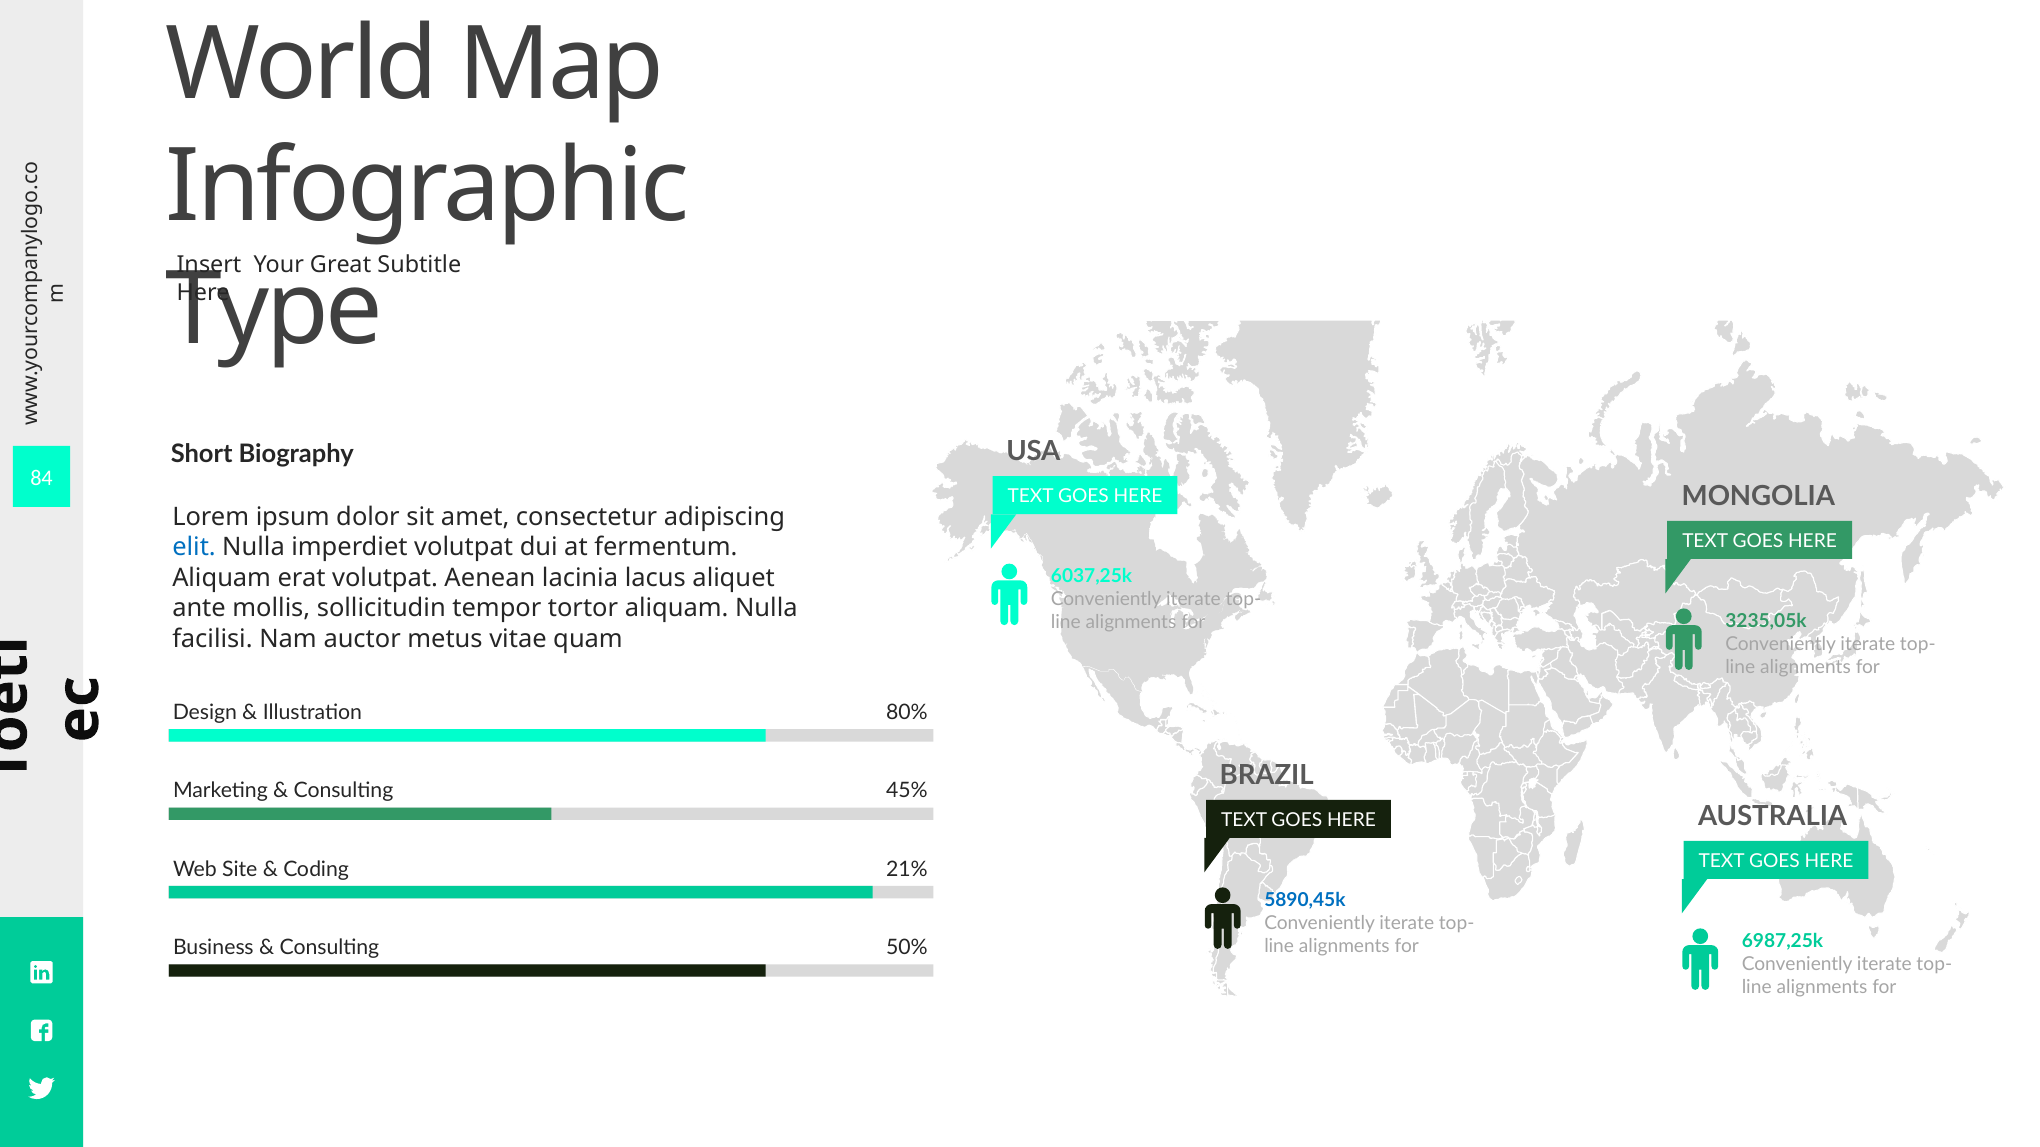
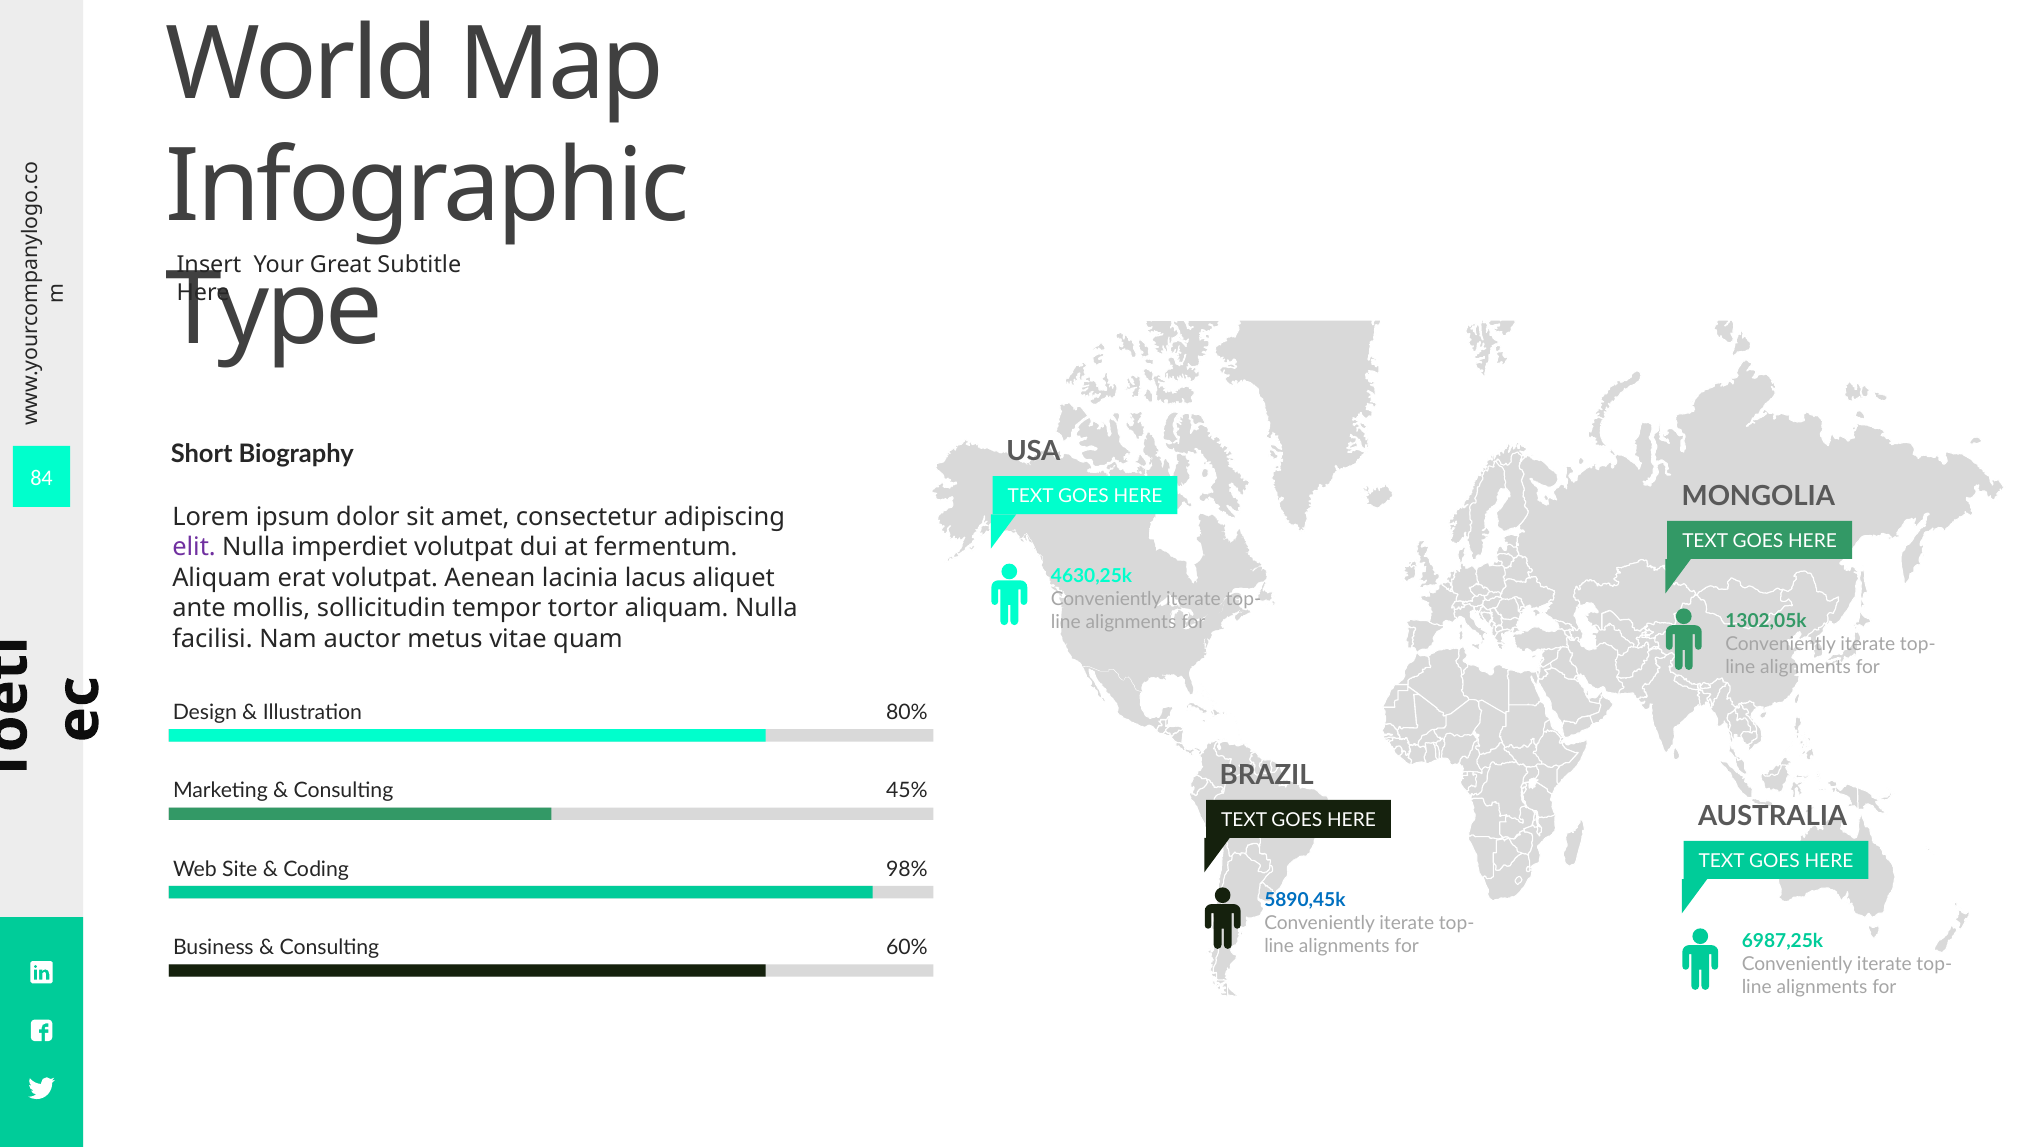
elit colour: blue -> purple (194, 548)
6037,25k: 6037,25k -> 4630,25k (1092, 576)
3235,05k: 3235,05k -> 1302,05k (1766, 621)
21%: 21% -> 98% (907, 869)
50%: 50% -> 60% (907, 948)
